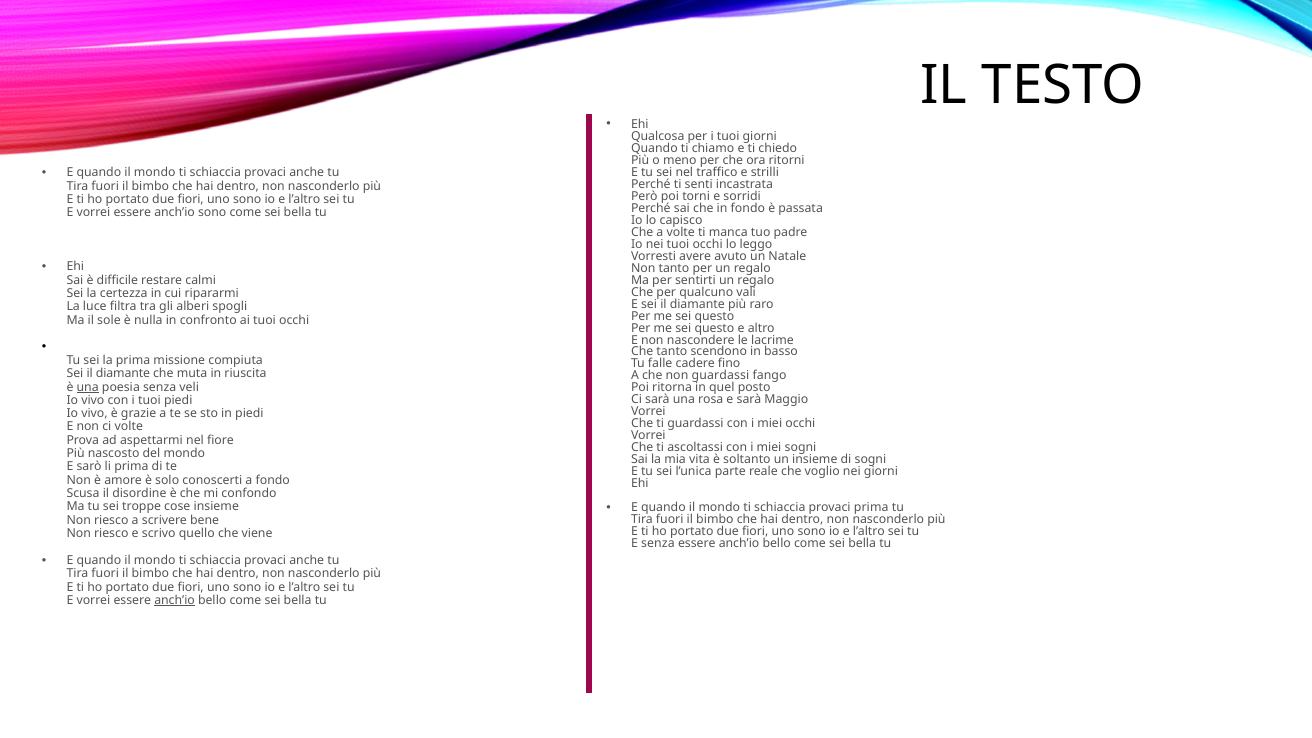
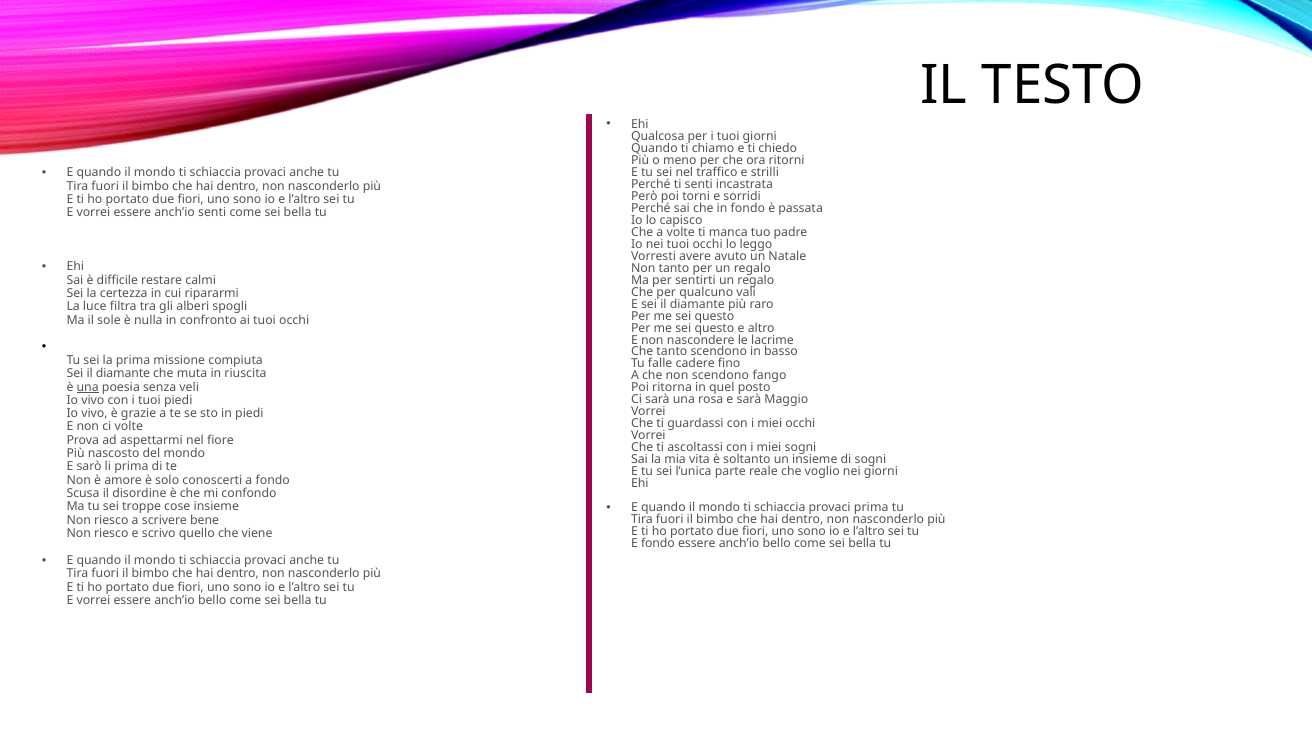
anch’io sono: sono -> senti (212, 213)
non guardassi: guardassi -> scendono (720, 376)
E senza: senza -> fondo (658, 544)
anch’io underline: present -> none (175, 601)
